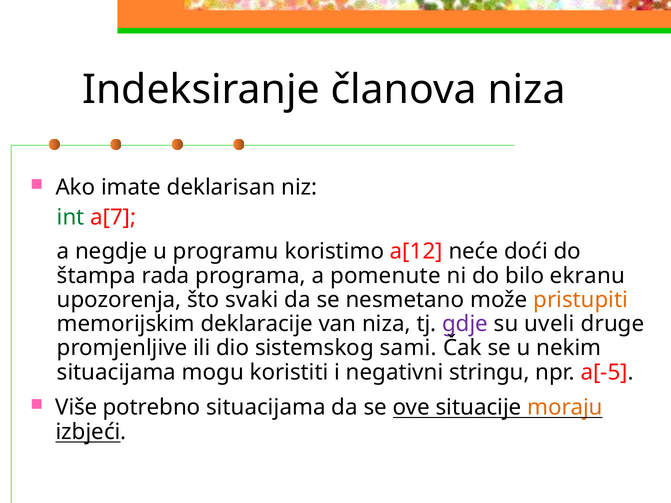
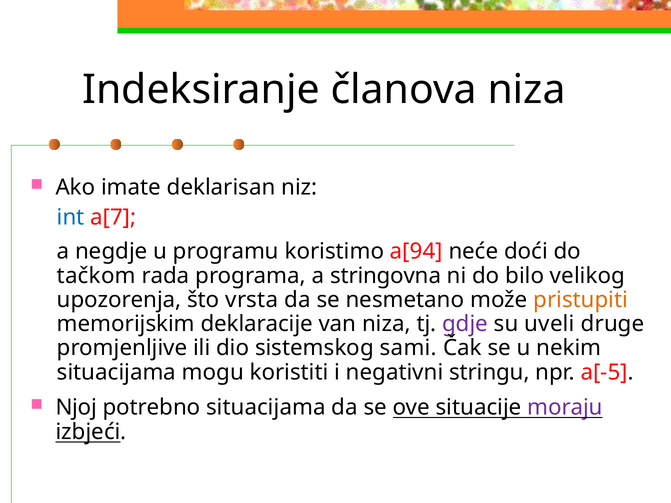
int colour: green -> blue (71, 217)
a[12: a[12 -> a[94 (416, 252)
štampa: štampa -> tačkom (96, 276)
pomenute: pomenute -> stringovna (386, 276)
ekranu: ekranu -> velikog (587, 276)
svaki: svaki -> vrsta (252, 300)
Više: Više -> Njoj (76, 408)
moraju colour: orange -> purple (565, 408)
